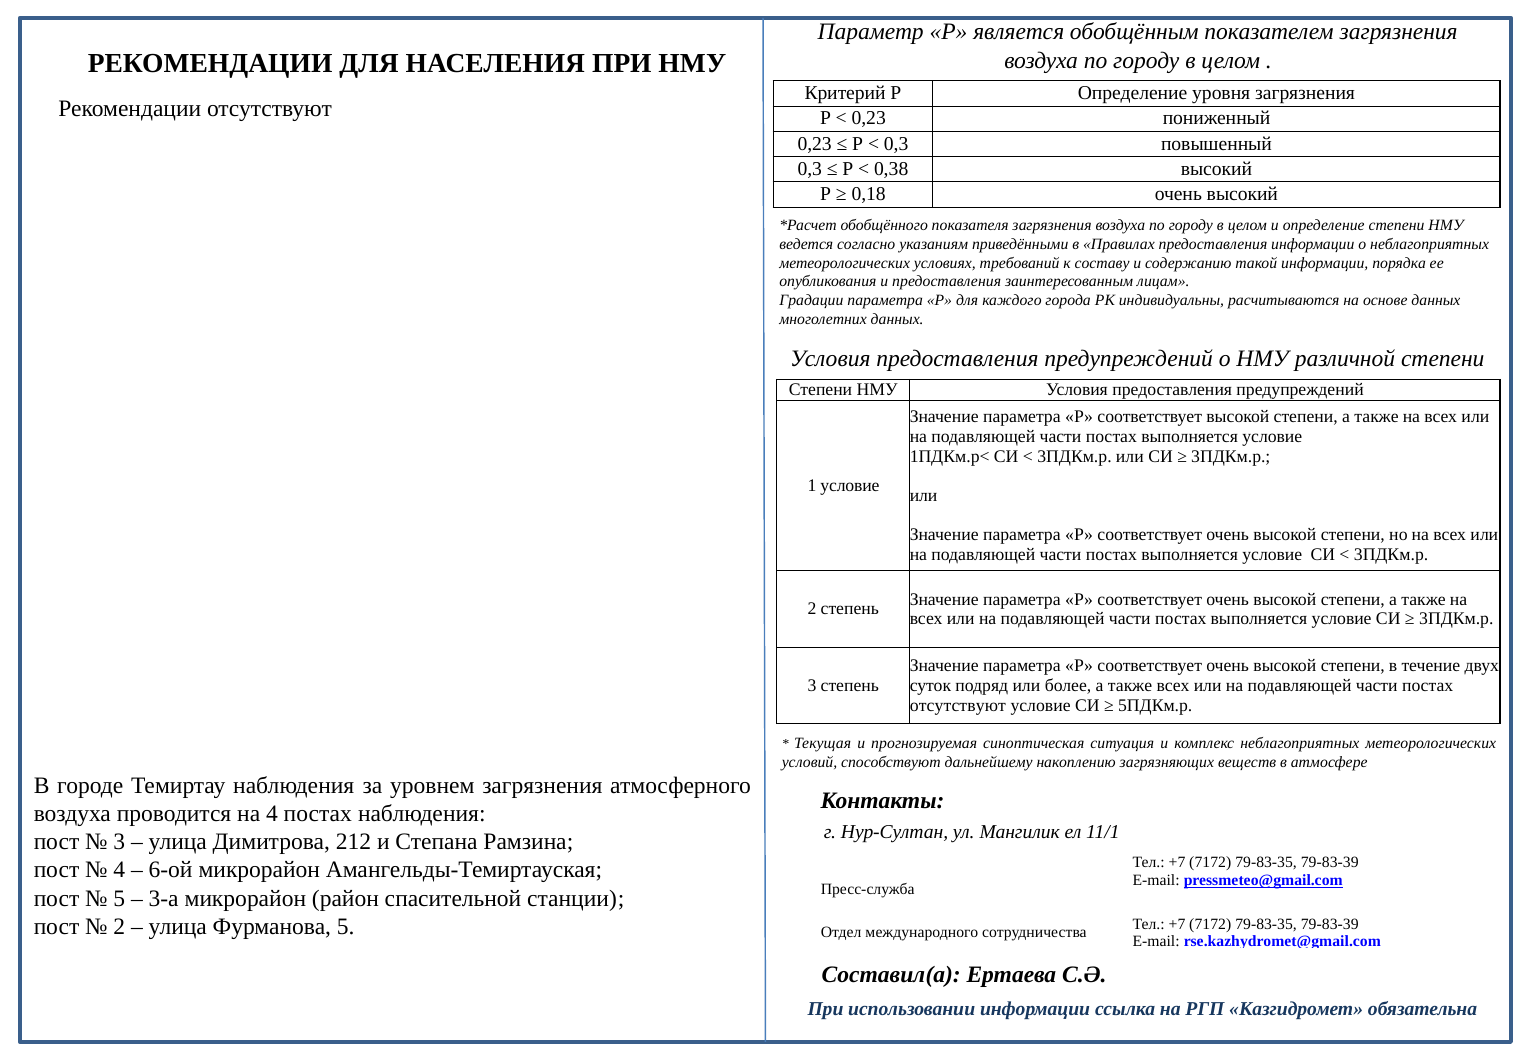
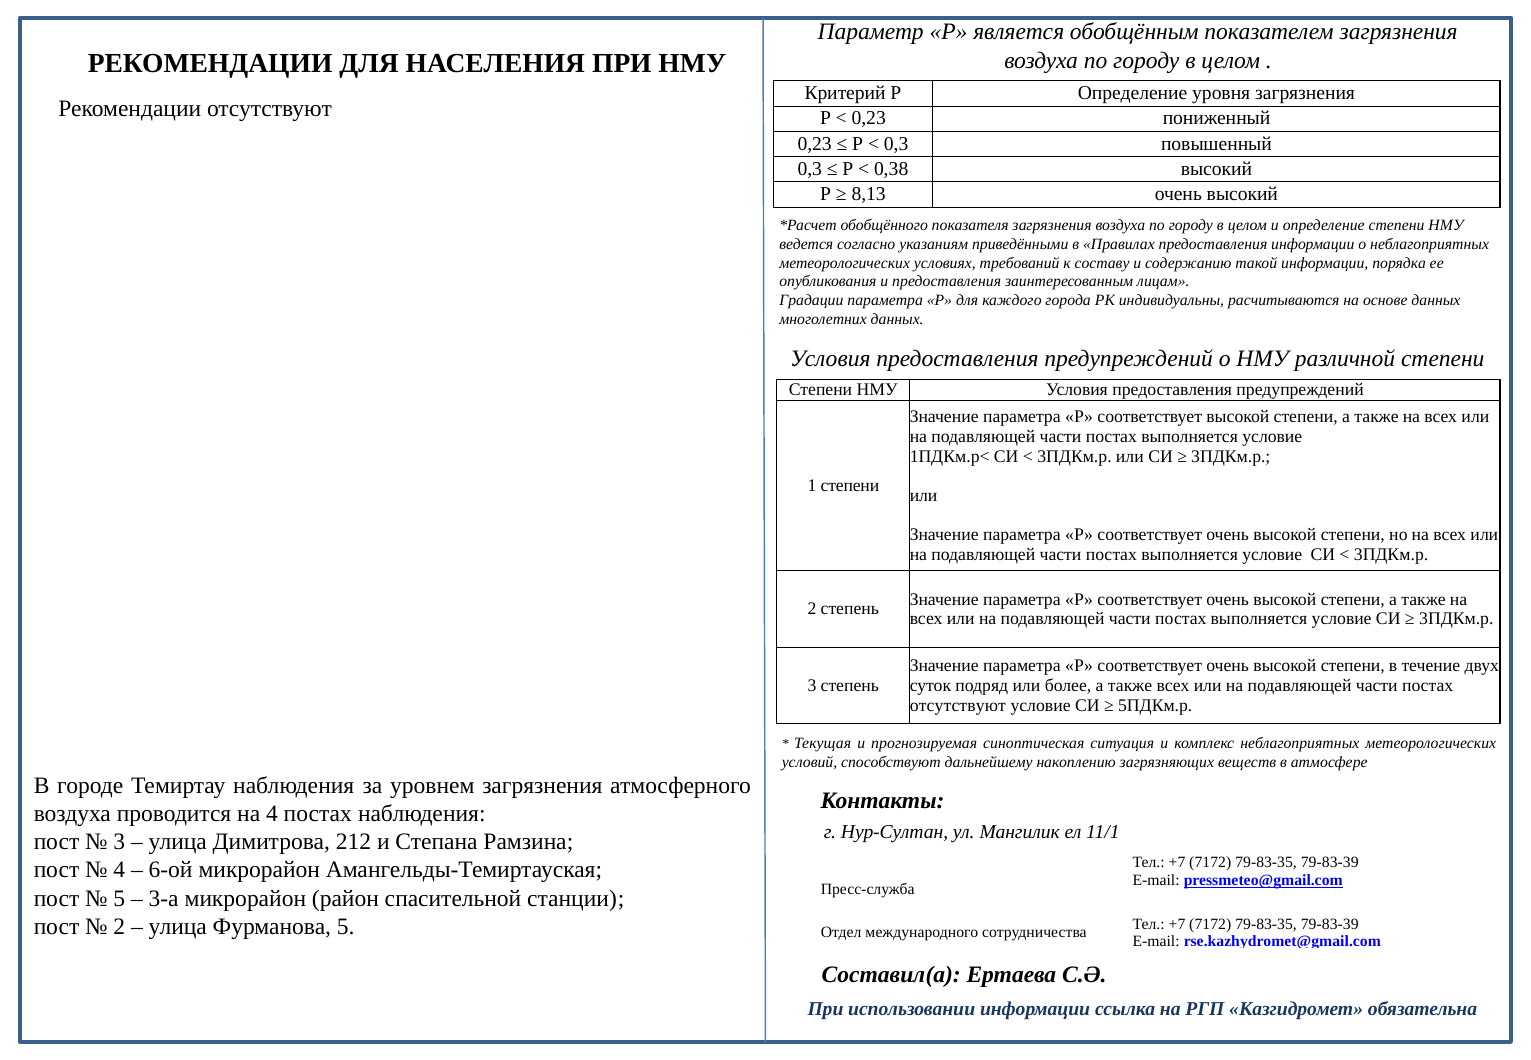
0,18: 0,18 -> 8,13 (869, 194)
1 условие: условие -> степени (850, 486)
